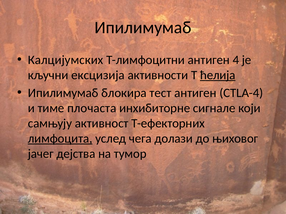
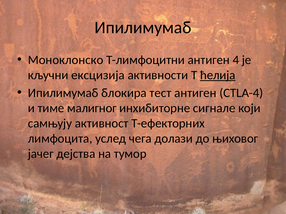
Калцијумских: Калцијумских -> Моноклонско (66, 60)
плочаста: плочаста -> малигног (92, 108)
лимфоцита underline: present -> none (60, 139)
